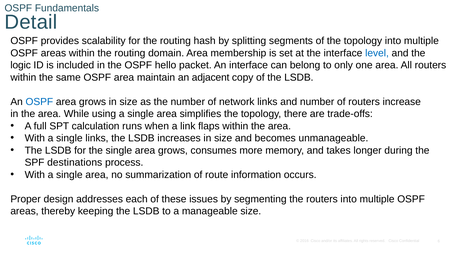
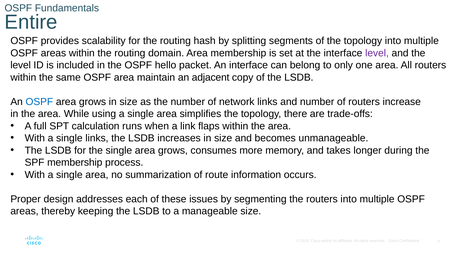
Detail: Detail -> Entire (31, 22)
level colour: blue -> purple (377, 53)
logic: logic -> level (21, 65)
SPF destinations: destinations -> membership (75, 163)
